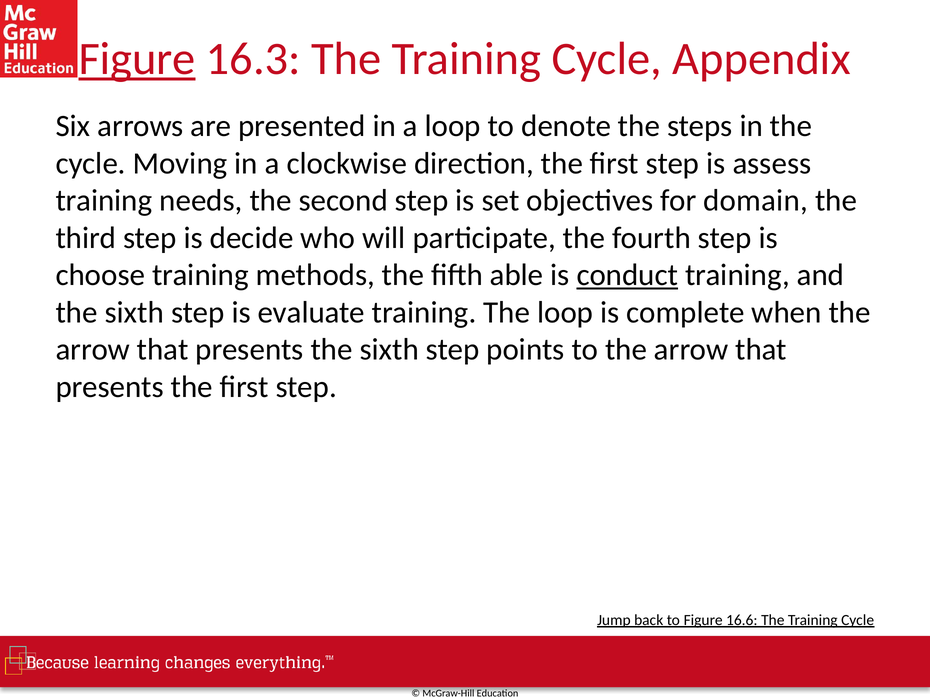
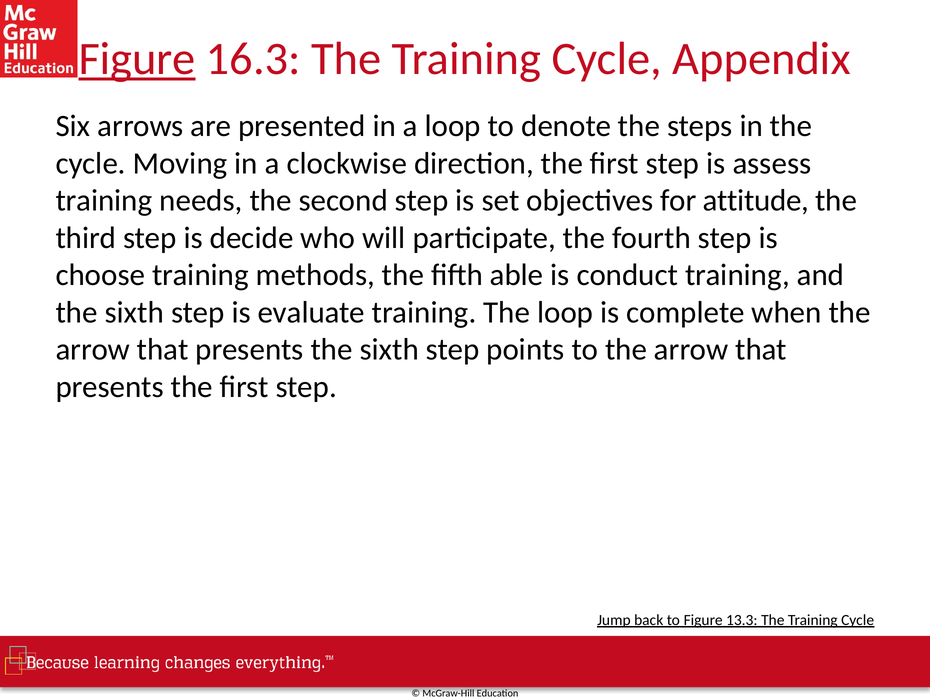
domain: domain -> attitude (756, 201)
conduct underline: present -> none (627, 275)
16.6: 16.6 -> 13.3 (742, 619)
